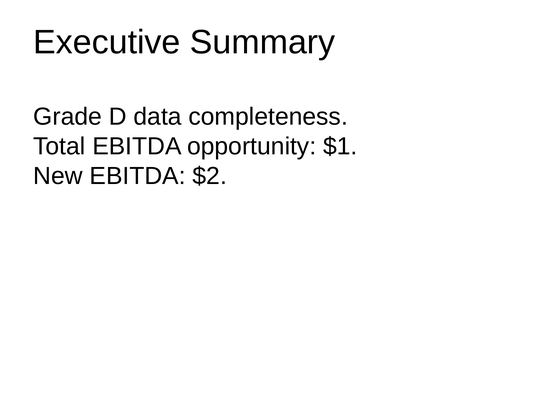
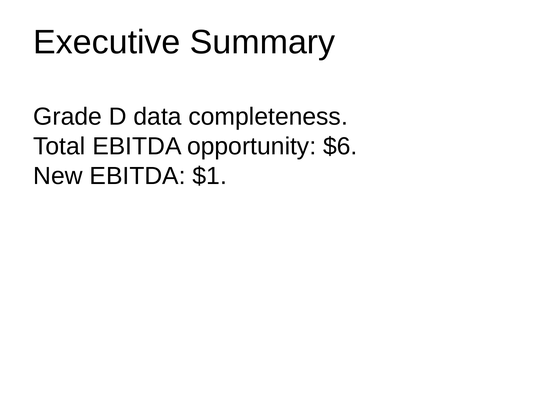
$1: $1 -> $6 (340, 146)
$2: $2 -> $1 (210, 176)
